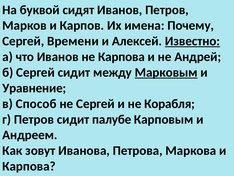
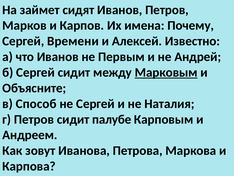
буквой: буквой -> займет (40, 10)
Известно underline: present -> none (192, 41)
не Карпова: Карпова -> Первым (121, 57)
Уравнение: Уравнение -> Объясните (34, 88)
Корабля: Корабля -> Наталия (169, 103)
